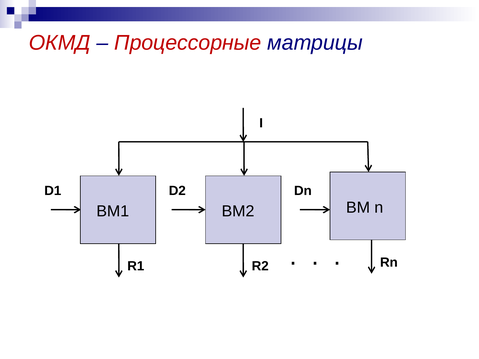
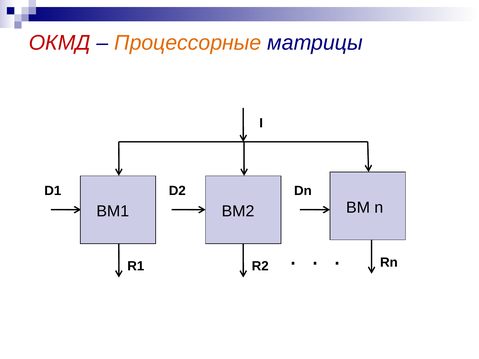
Процессорные colour: red -> orange (188, 43)
